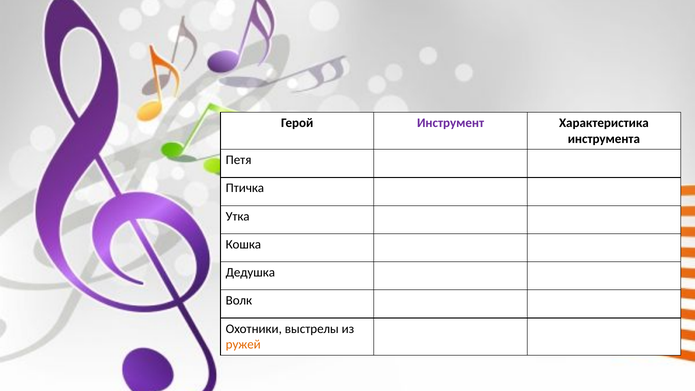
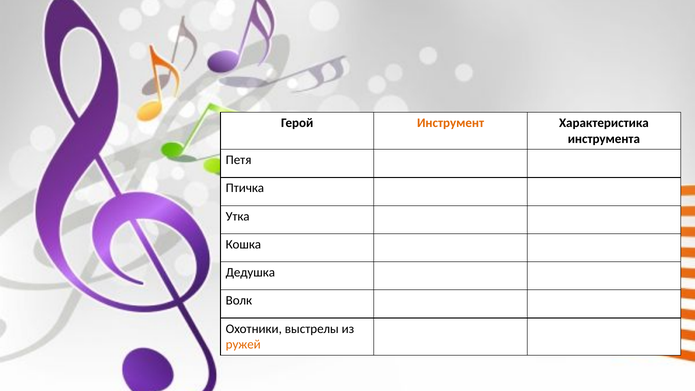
Инструмент colour: purple -> orange (451, 123)
